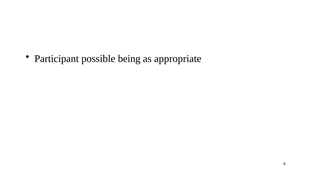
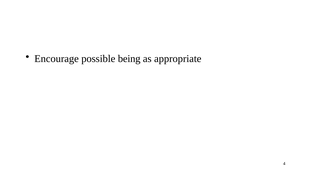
Participant: Participant -> Encourage (57, 59)
